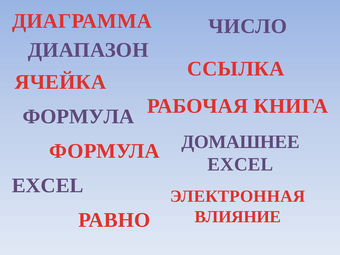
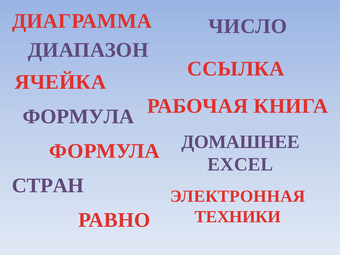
EXCEL: EXCEL -> СТРАН (48, 186)
ВЛИЯНИЕ: ВЛИЯНИЕ -> ТЕХНИКИ (238, 217)
